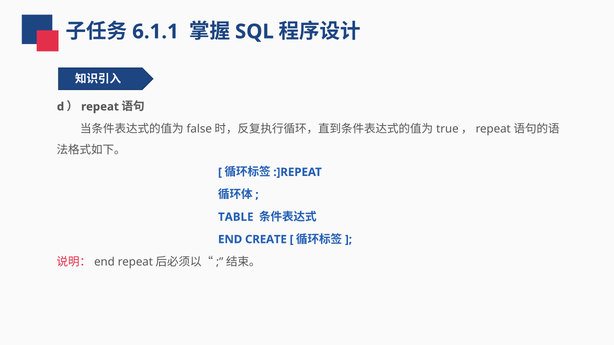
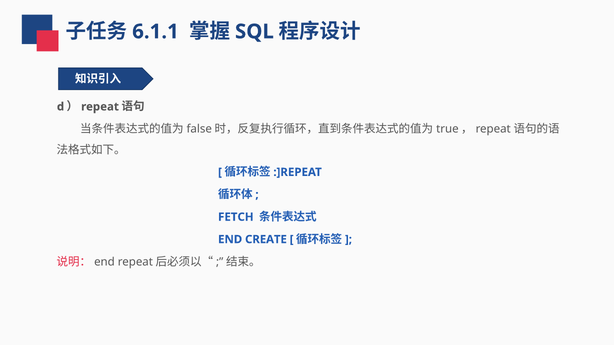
TABLE: TABLE -> FETCH (236, 217)
